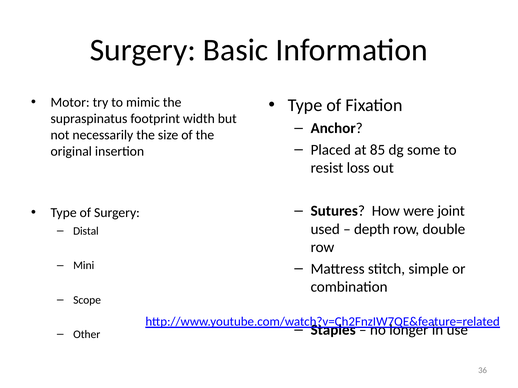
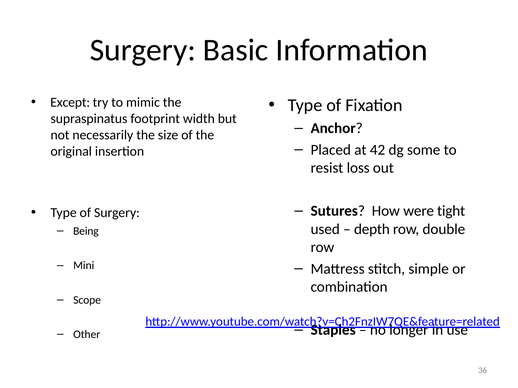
Motor: Motor -> Except (70, 102)
85: 85 -> 42 (378, 150)
joint: joint -> tight (451, 211)
Distal: Distal -> Being (86, 231)
